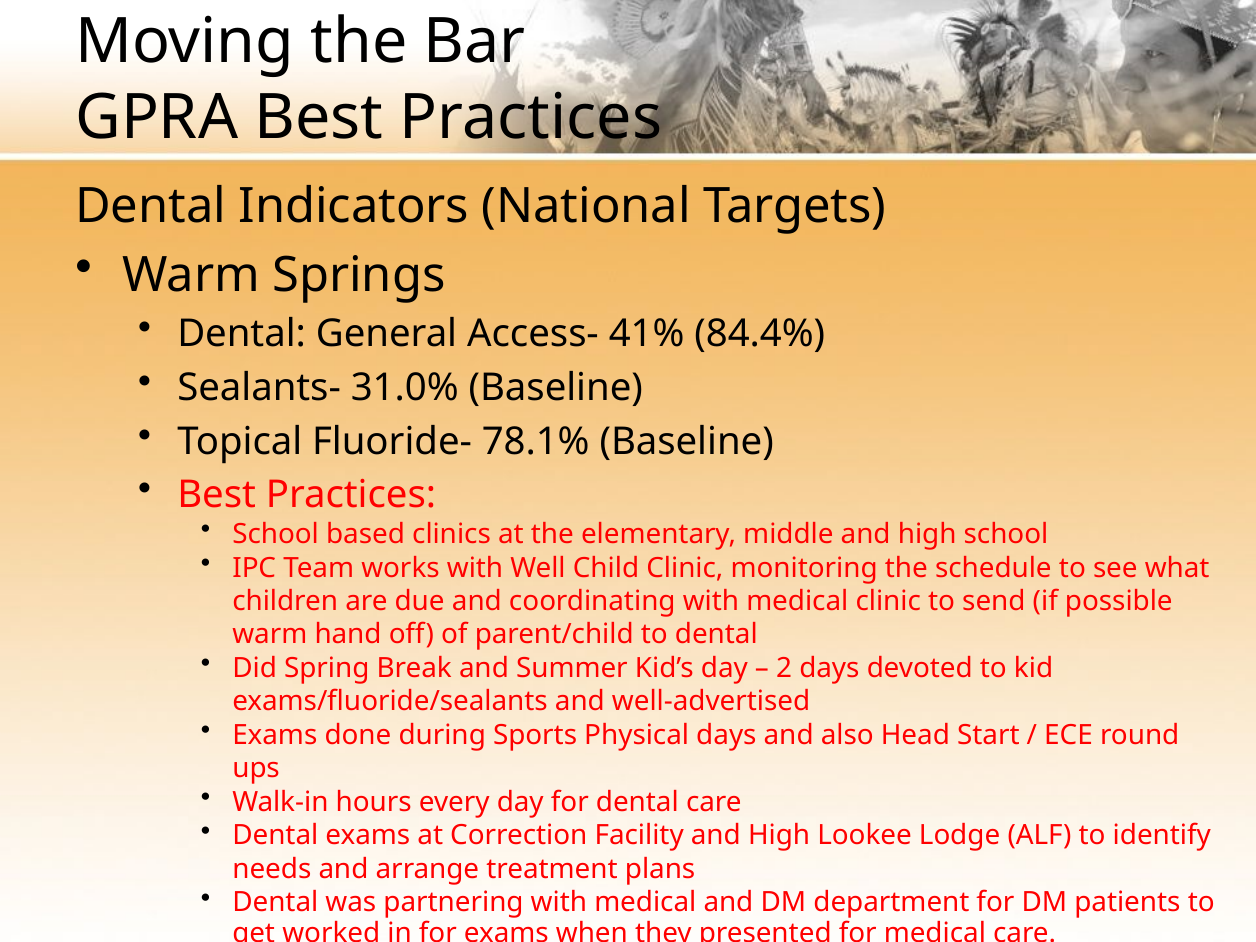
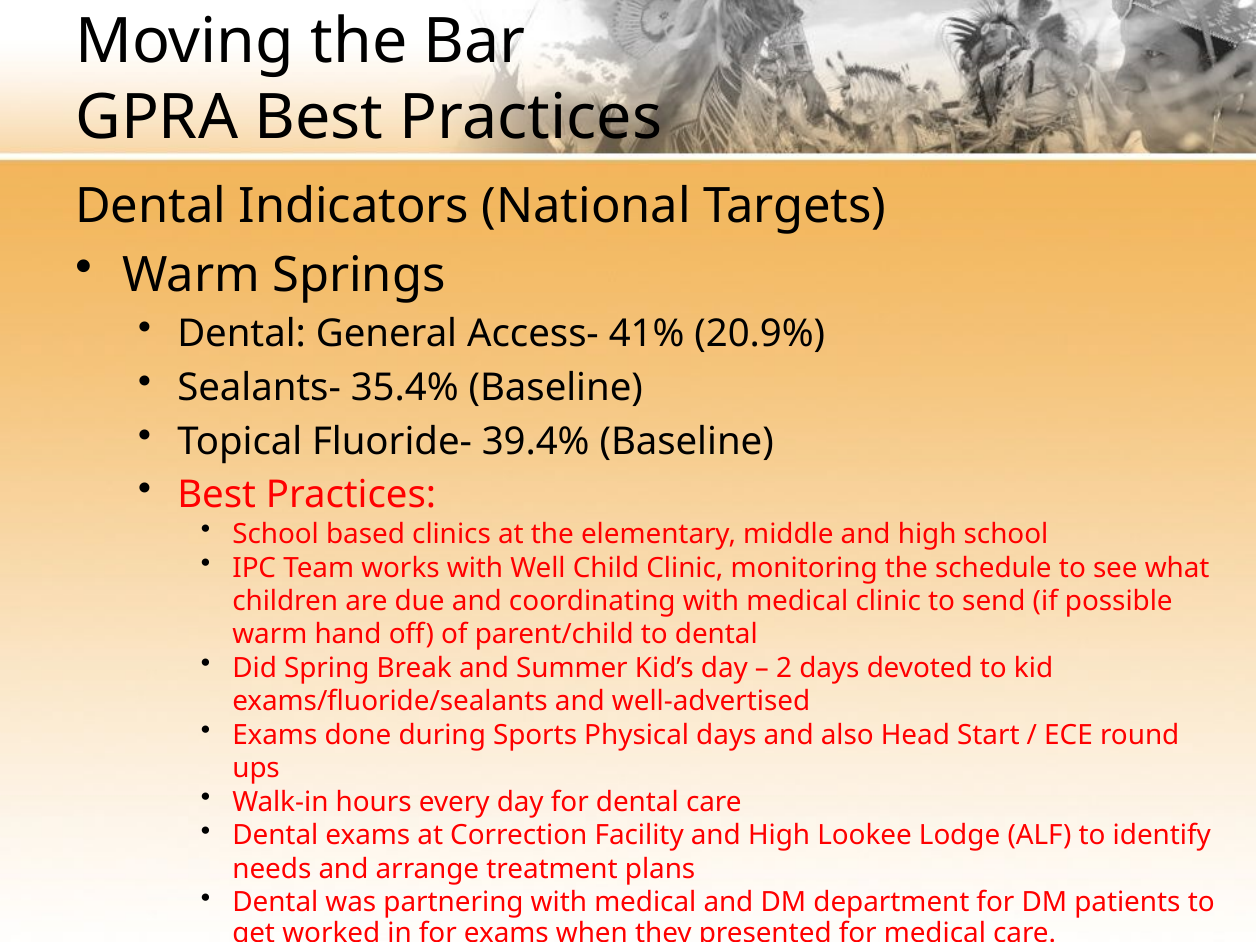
84.4%: 84.4% -> 20.9% (760, 334)
31.0%: 31.0% -> 35.4% (405, 388)
78.1%: 78.1% -> 39.4% (536, 442)
